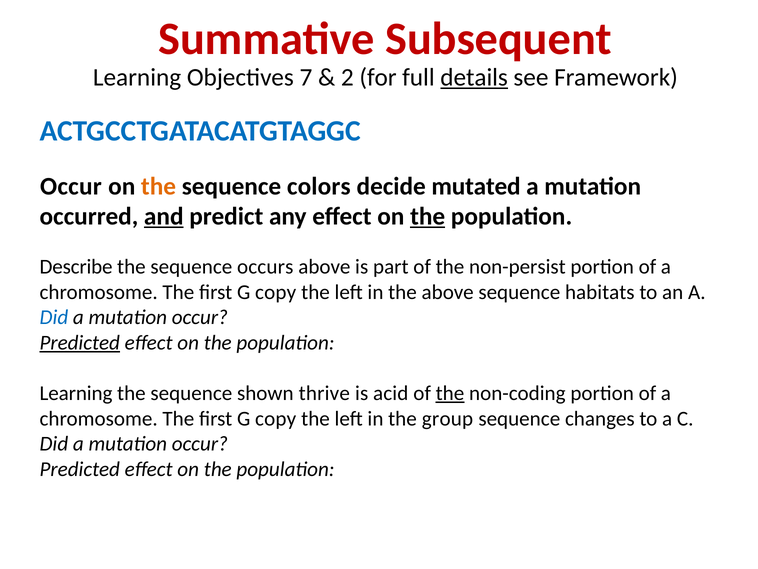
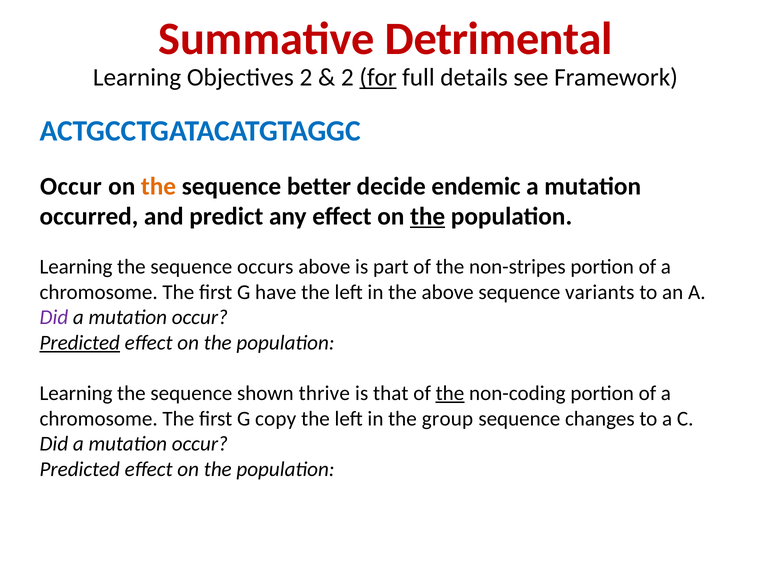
Subsequent: Subsequent -> Detrimental (499, 39)
Objectives 7: 7 -> 2 (306, 77)
for underline: none -> present (378, 77)
details underline: present -> none (474, 77)
colors: colors -> better (319, 186)
mutated: mutated -> endemic (476, 186)
and underline: present -> none (164, 216)
Describe: Describe -> Learning (76, 267)
non-persist: non-persist -> non-stripes (517, 267)
copy: copy -> have (276, 292)
habitats: habitats -> variants (600, 292)
Did colour: blue -> purple (54, 317)
acid: acid -> that (391, 393)
